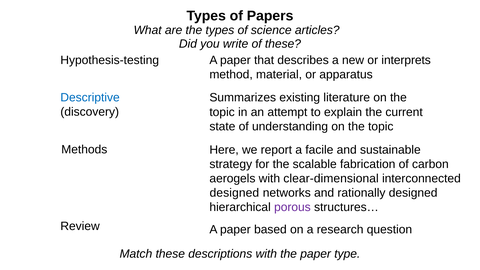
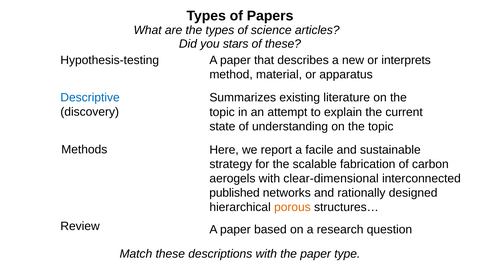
write: write -> stars (236, 44)
designed: designed -> published (235, 193)
porous colour: purple -> orange (292, 207)
